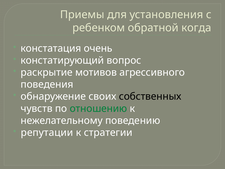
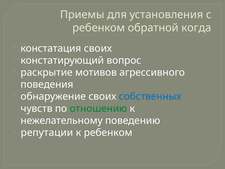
констатация очень: очень -> своих (98, 48)
собственных colour: black -> blue (150, 96)
к стратегии: стратегии -> ребенком (108, 132)
